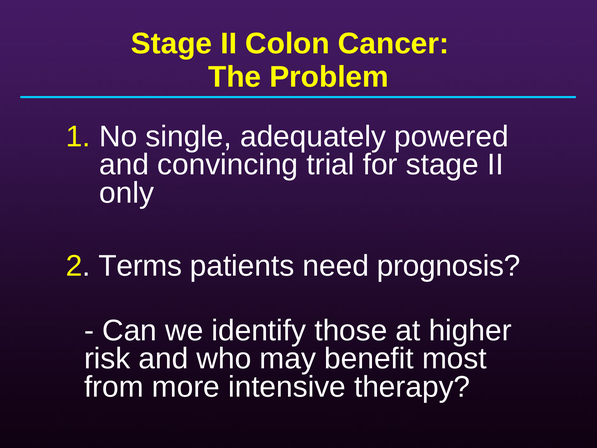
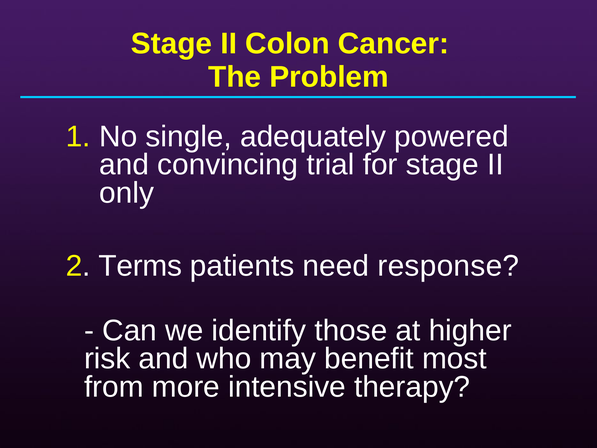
prognosis: prognosis -> response (448, 266)
